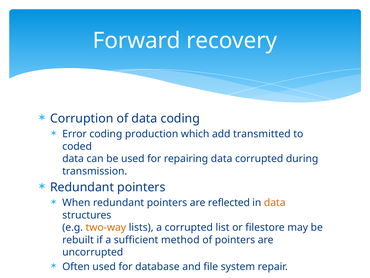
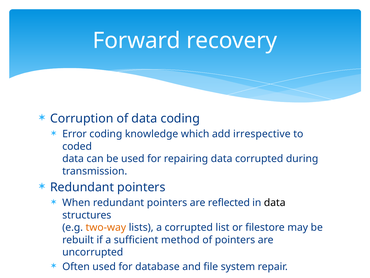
production: production -> knowledge (152, 134)
transmitted: transmitted -> irrespective (262, 134)
data colour: orange -> black (275, 202)
